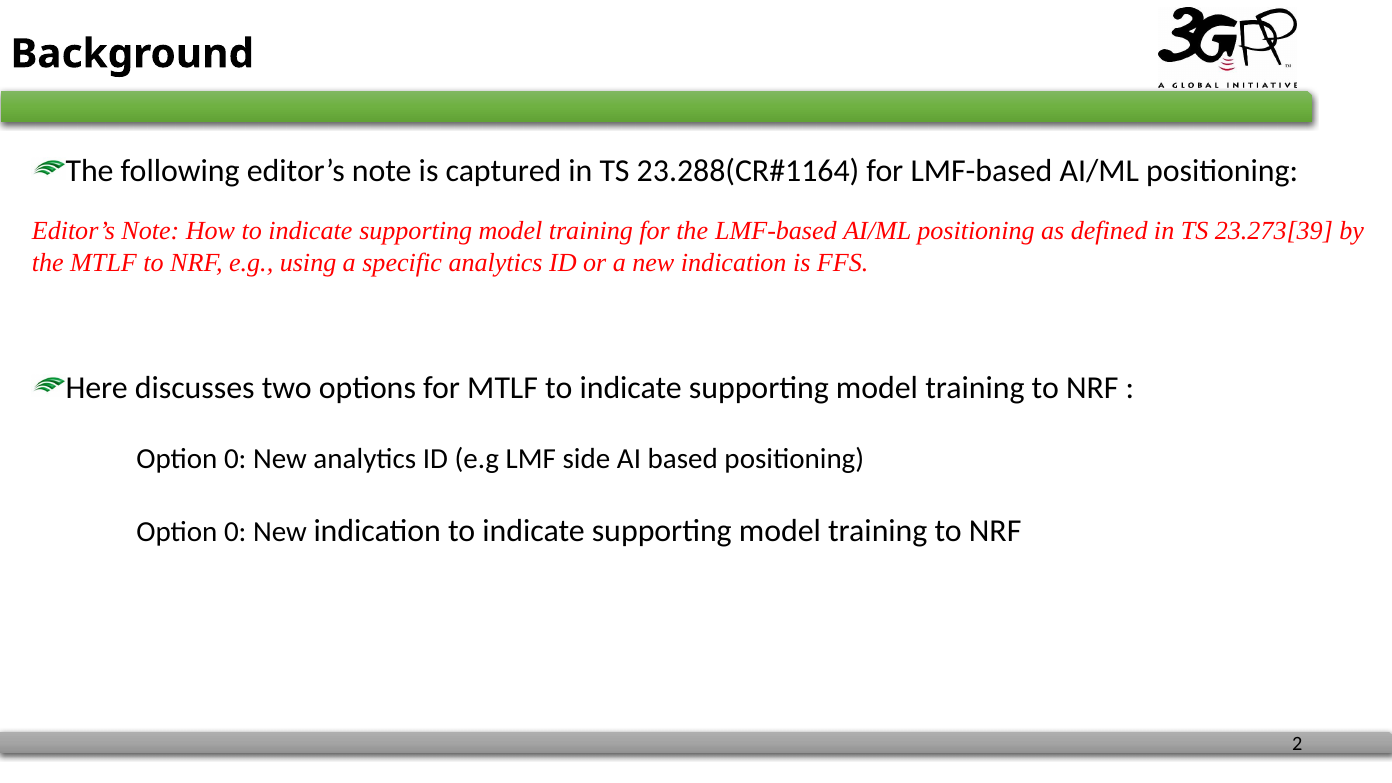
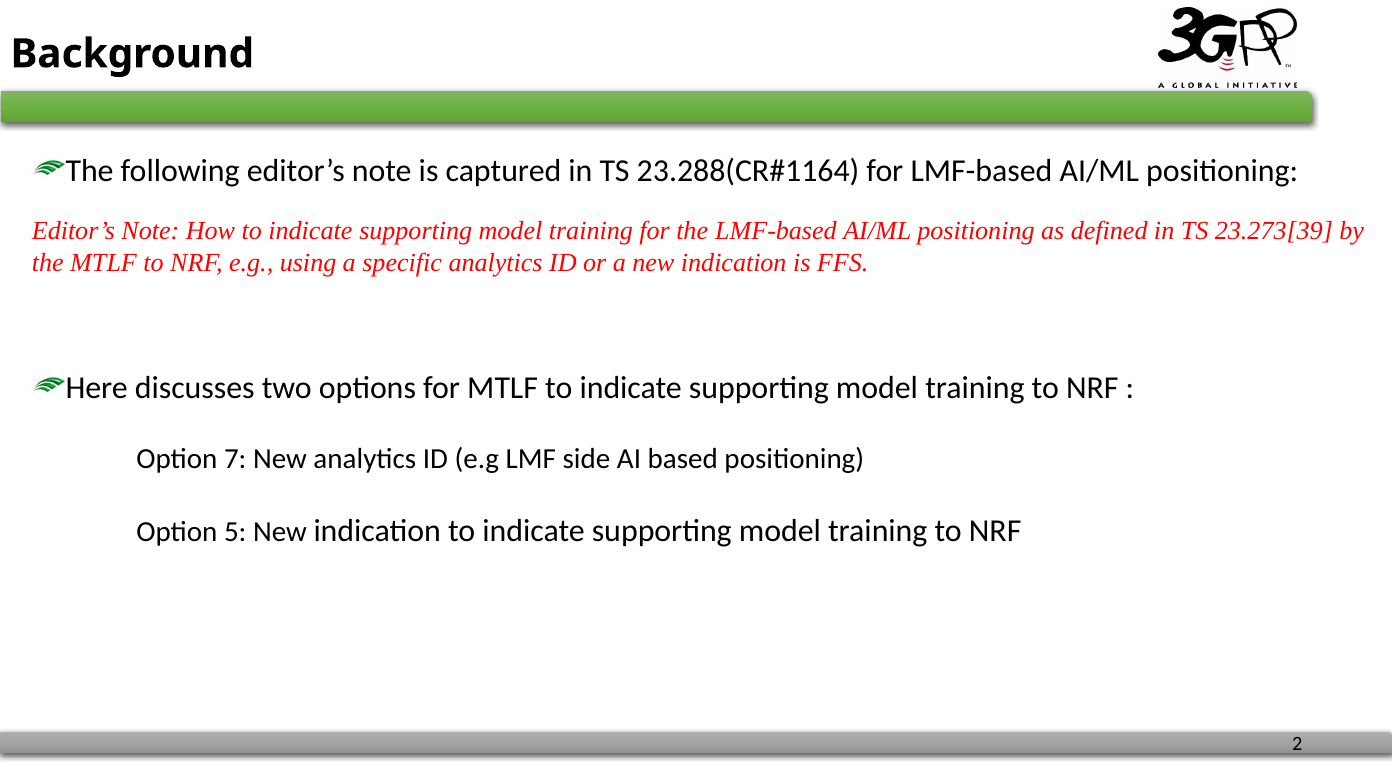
0: 0 -> 7 (235, 459)
0: 0 -> 5 (235, 532)
